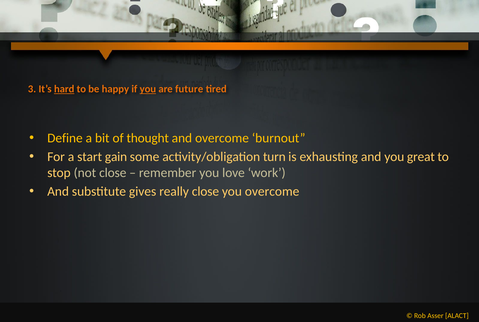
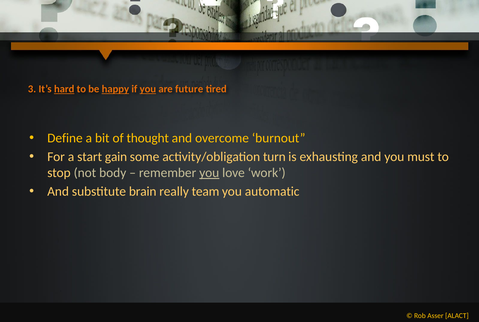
happy underline: none -> present (115, 89)
great: great -> must (421, 157)
not close: close -> body (113, 173)
you underline: none -> present (209, 173)
gives: gives -> brain (143, 191)
really close: close -> team (206, 191)
you overcome: overcome -> automatic (272, 191)
